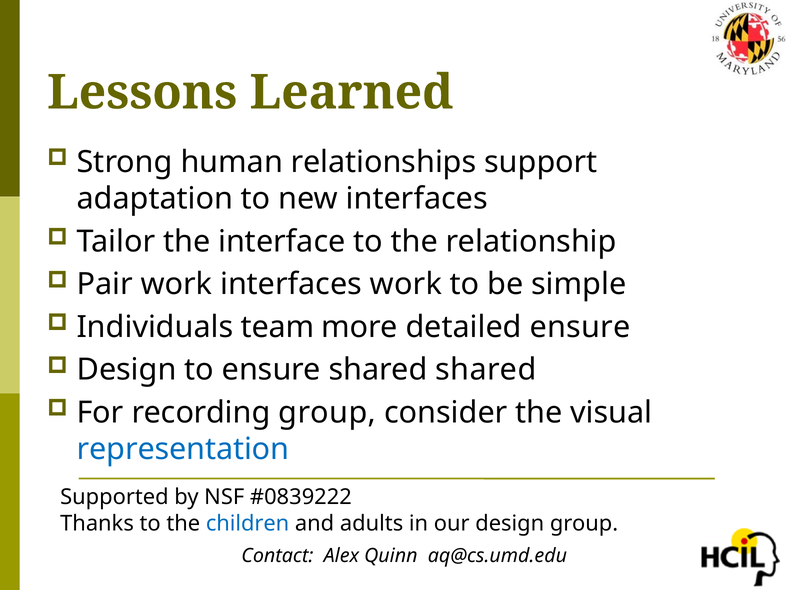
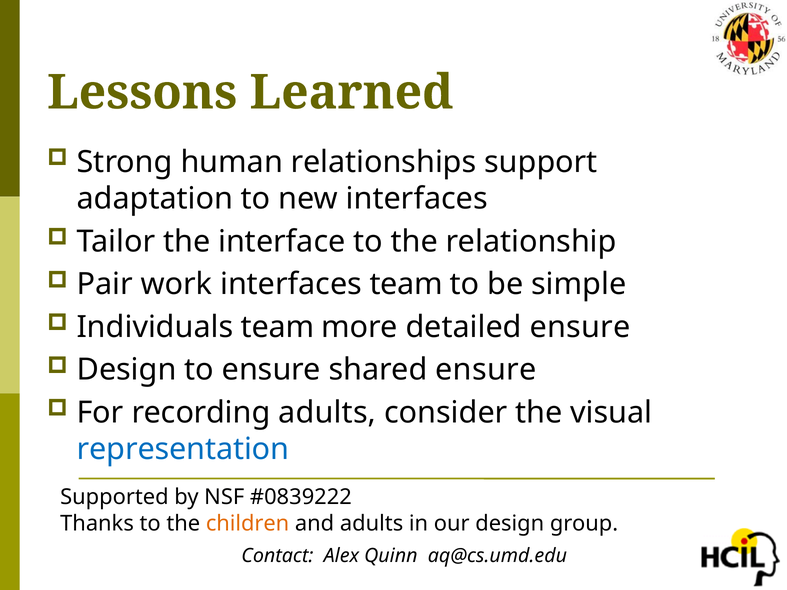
interfaces work: work -> team (406, 284)
shared shared: shared -> ensure (486, 370)
recording group: group -> adults (327, 413)
children colour: blue -> orange (248, 524)
